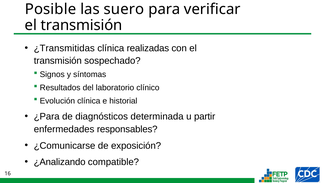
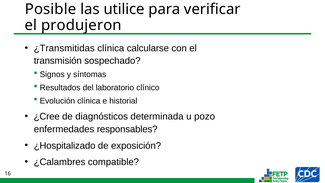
suero: suero -> utilice (124, 9)
transmisión: transmisión -> produjeron (81, 25)
realizadas: realizadas -> calcularse (148, 48)
¿Para: ¿Para -> ¿Cree (47, 116)
partir: partir -> pozo (205, 116)
¿Comunicarse: ¿Comunicarse -> ¿Hospitalizado (65, 145)
¿Analizando: ¿Analizando -> ¿Calambres (60, 162)
